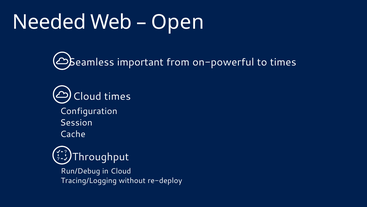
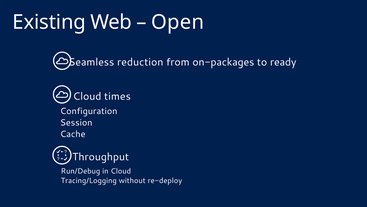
Needed: Needed -> Existing (49, 22)
important: important -> reduction (140, 62)
on-powerful: on-powerful -> on-packages (223, 62)
to times: times -> ready (283, 62)
